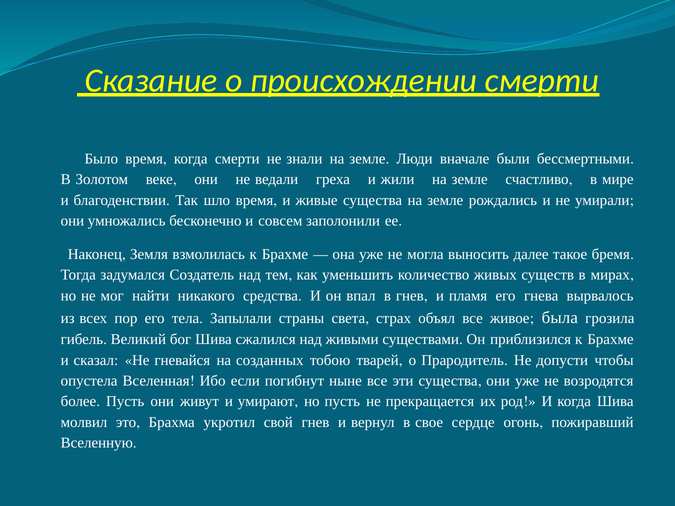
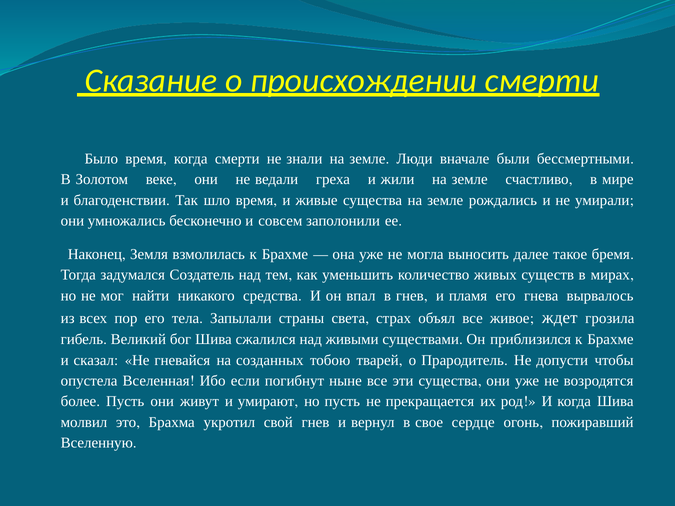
была: была -> ждет (560, 318)
